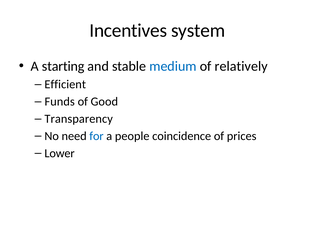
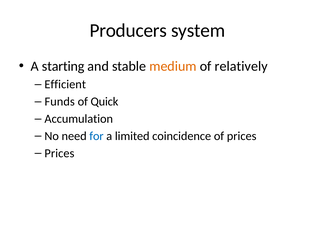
Incentives: Incentives -> Producers (128, 30)
medium colour: blue -> orange (173, 66)
Good: Good -> Quick (104, 101)
Transparency: Transparency -> Accumulation (79, 118)
people: people -> limited (132, 136)
Lower: Lower -> Prices (59, 153)
